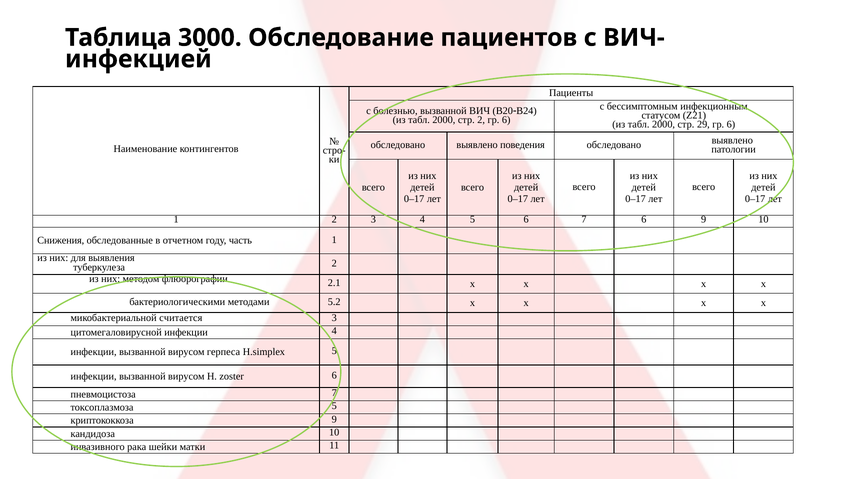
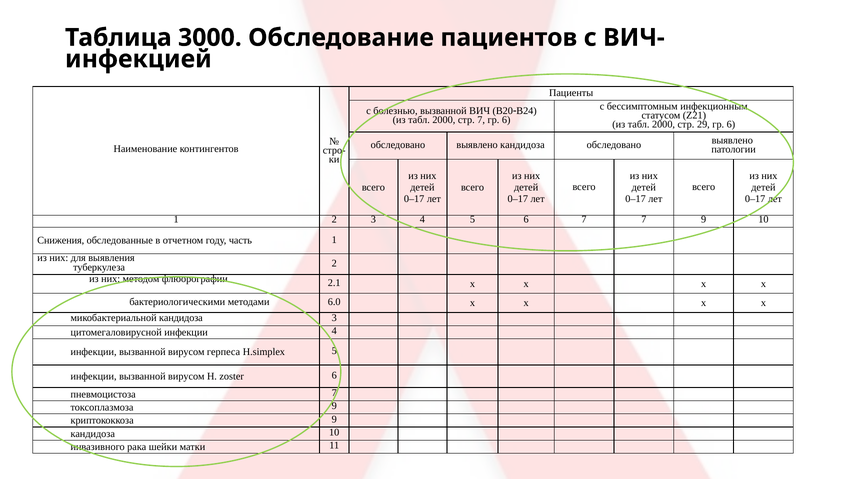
стр 2: 2 -> 7 (481, 120)
выявлено поведения: поведения -> кандидоза (522, 145)
7 6: 6 -> 7 (644, 219)
5.2: 5.2 -> 6.0 (334, 302)
микобактериальной считается: считается -> кандидоза (181, 318)
токсоплазмоза 5: 5 -> 9 (334, 406)
